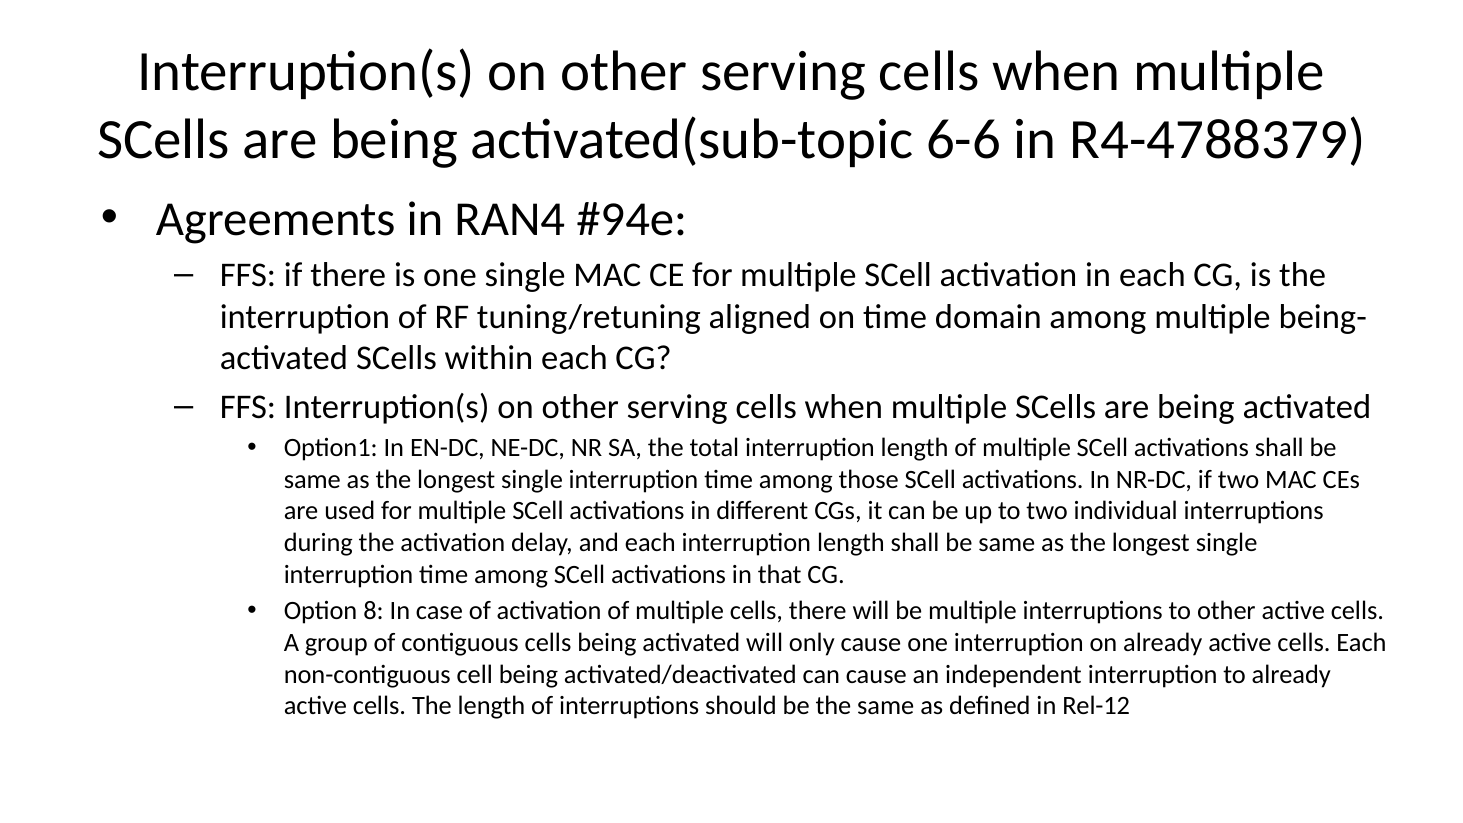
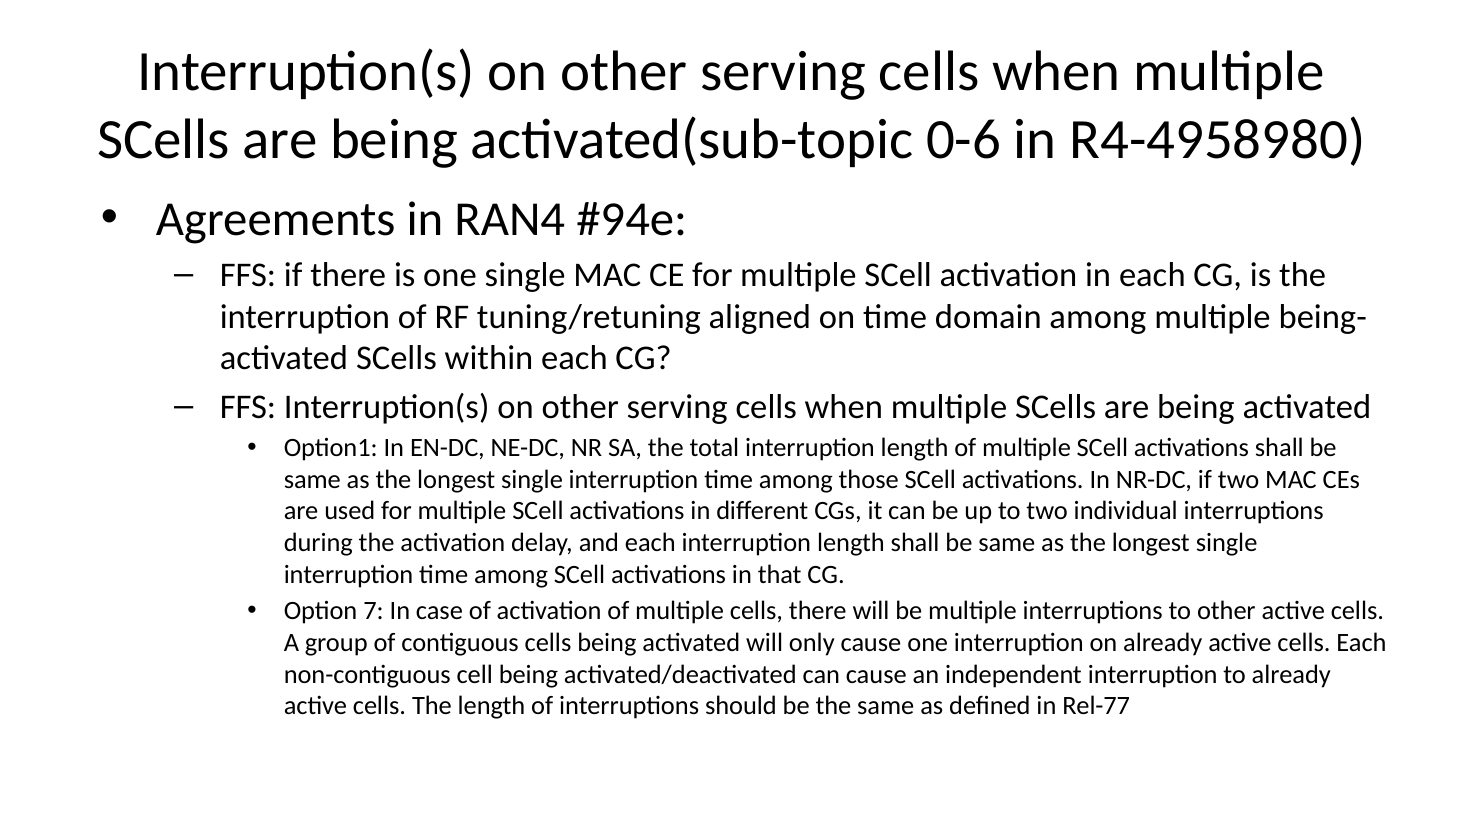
6-6: 6-6 -> 0-6 (964, 140)
R4-4788379: R4-4788379 -> R4-4958980 (1217, 140)
8: 8 -> 7 (374, 611)
Rel-12: Rel-12 -> Rel-77 (1096, 706)
